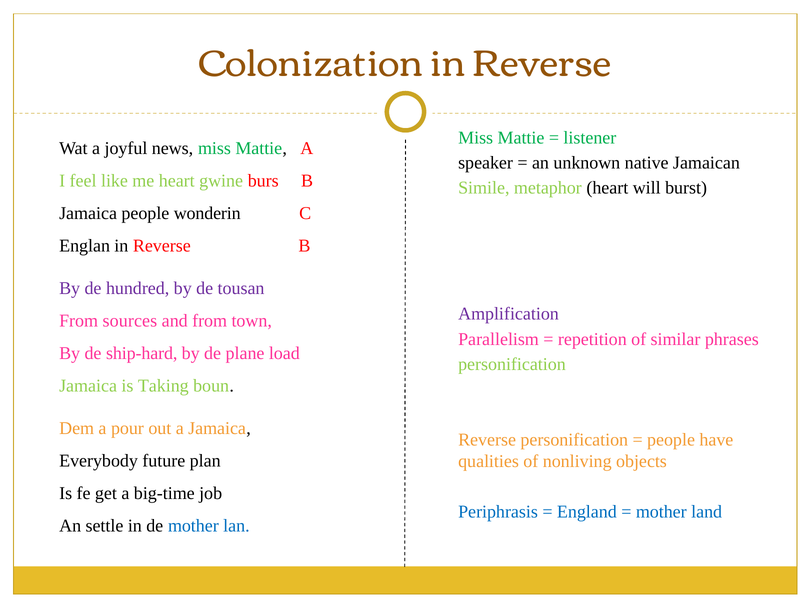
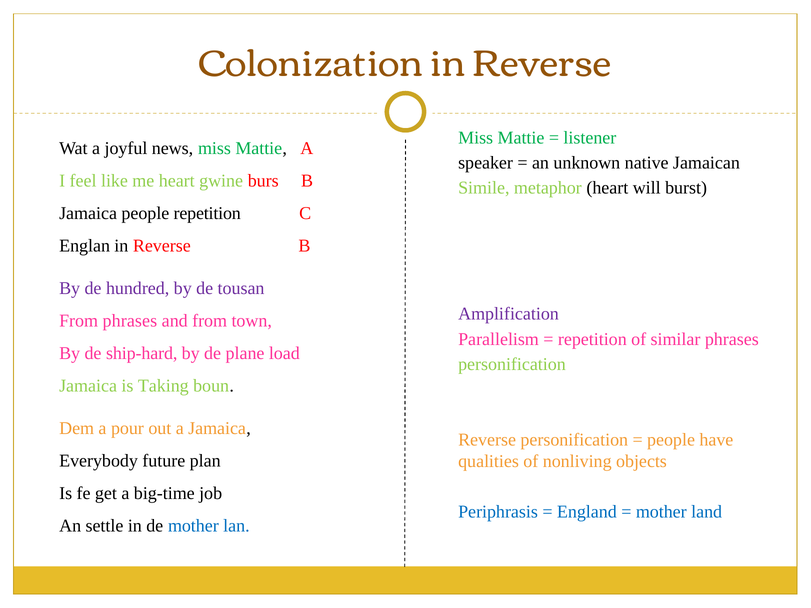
people wonderin: wonderin -> repetition (207, 213)
From sources: sources -> phrases (130, 321)
